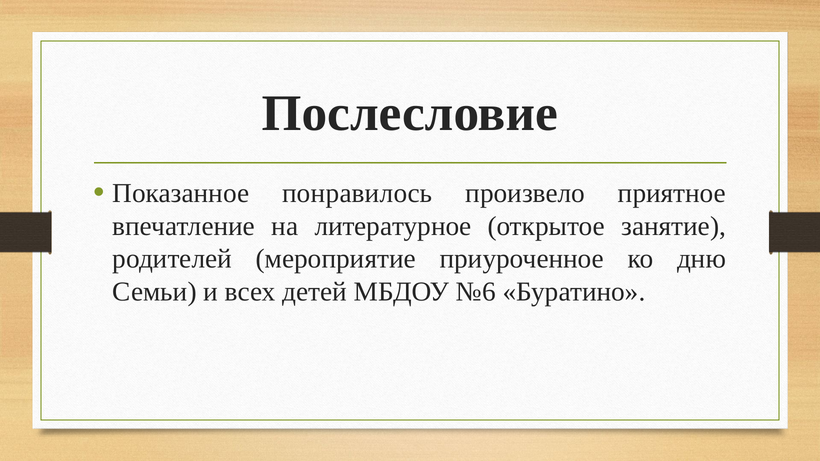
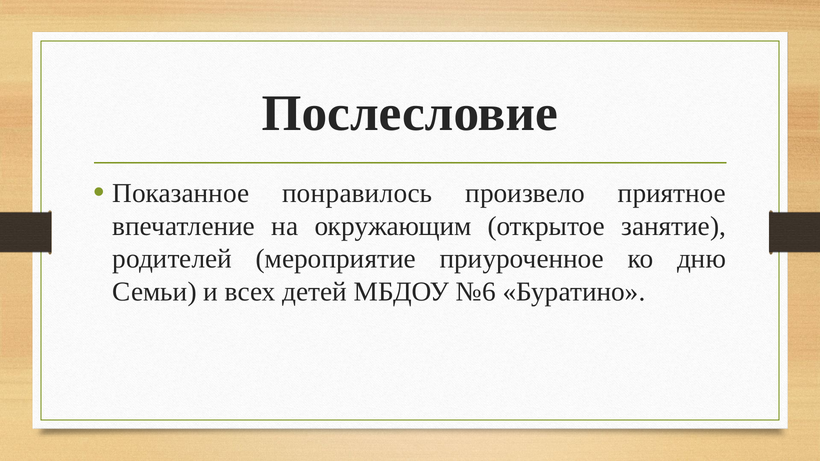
литературное: литературное -> окружающим (393, 226)
